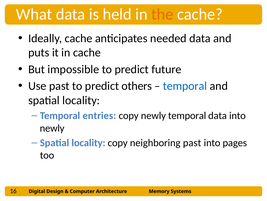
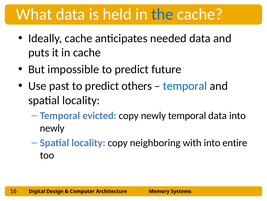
the colour: orange -> blue (162, 14)
entries: entries -> evicted (99, 115)
neighboring past: past -> with (192, 142)
pages: pages -> entire (235, 142)
